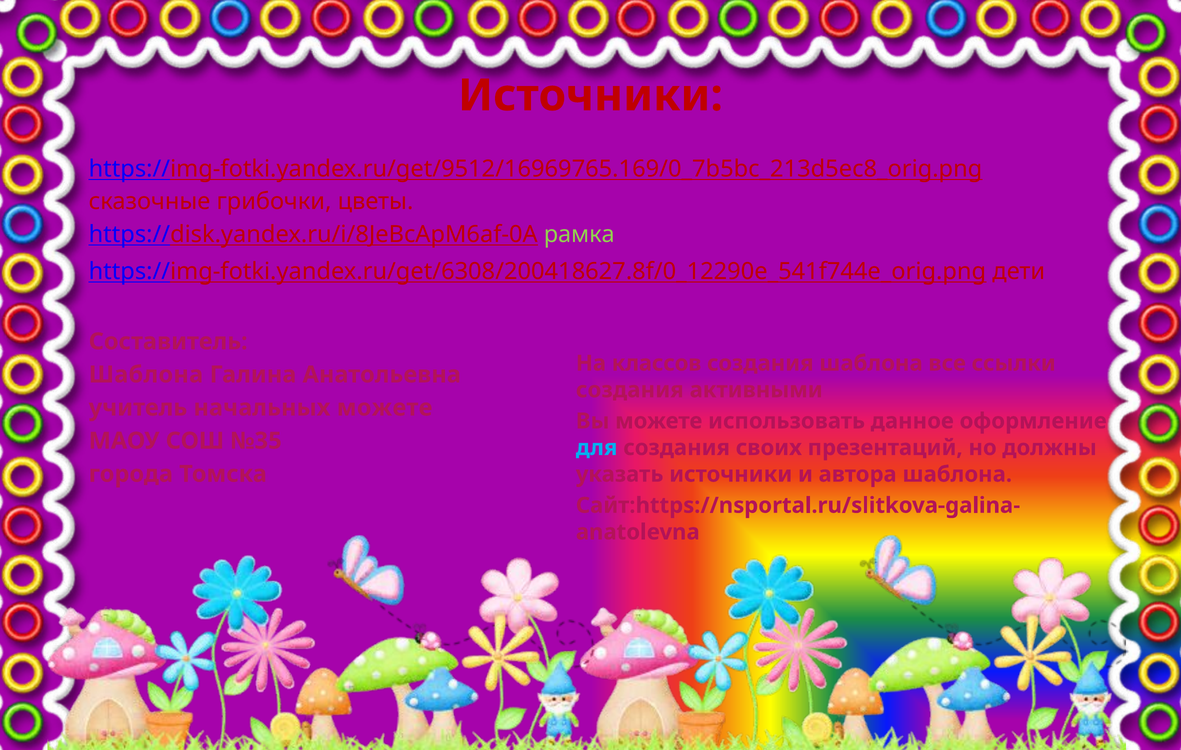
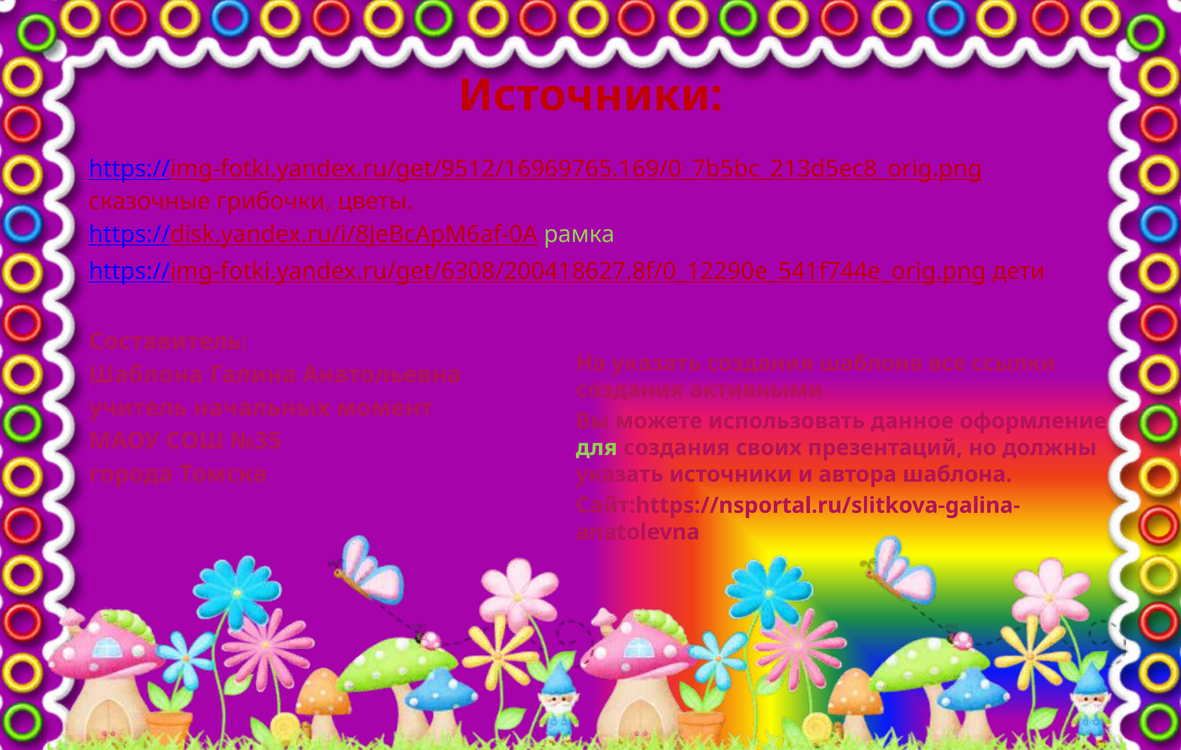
На классов: классов -> указать (656, 363)
начальных можете: можете -> момент (385, 408)
для colour: light blue -> light green (597, 448)
